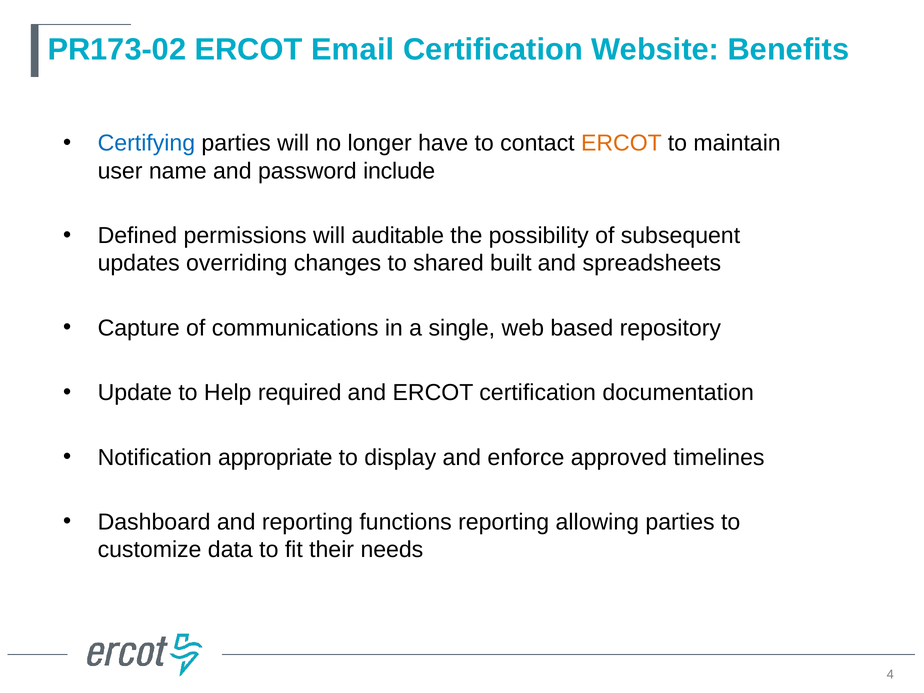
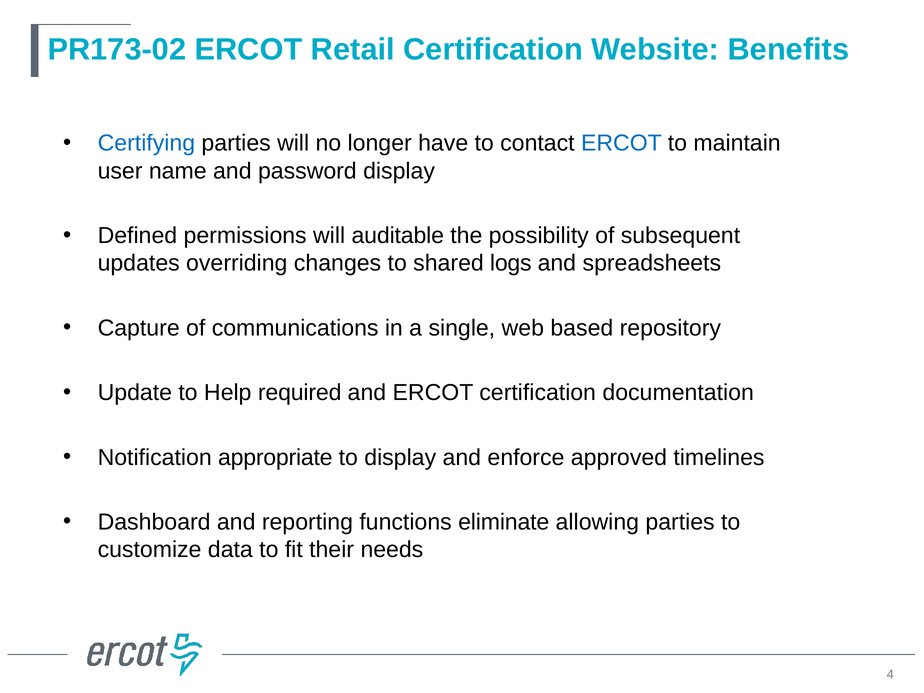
Email: Email -> Retail (353, 50)
ERCOT colour: orange -> blue (621, 143)
password include: include -> display (399, 171)
built: built -> logs (511, 263)
functions reporting: reporting -> eliminate (504, 522)
